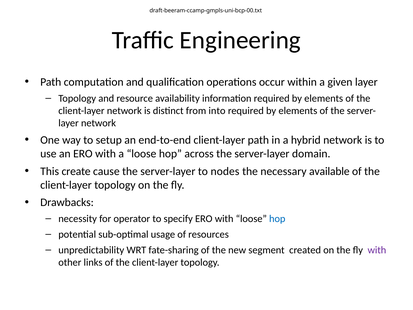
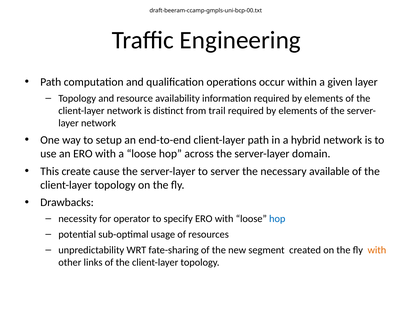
into: into -> trail (217, 111)
nodes: nodes -> server (225, 171)
with colour: purple -> orange (377, 250)
